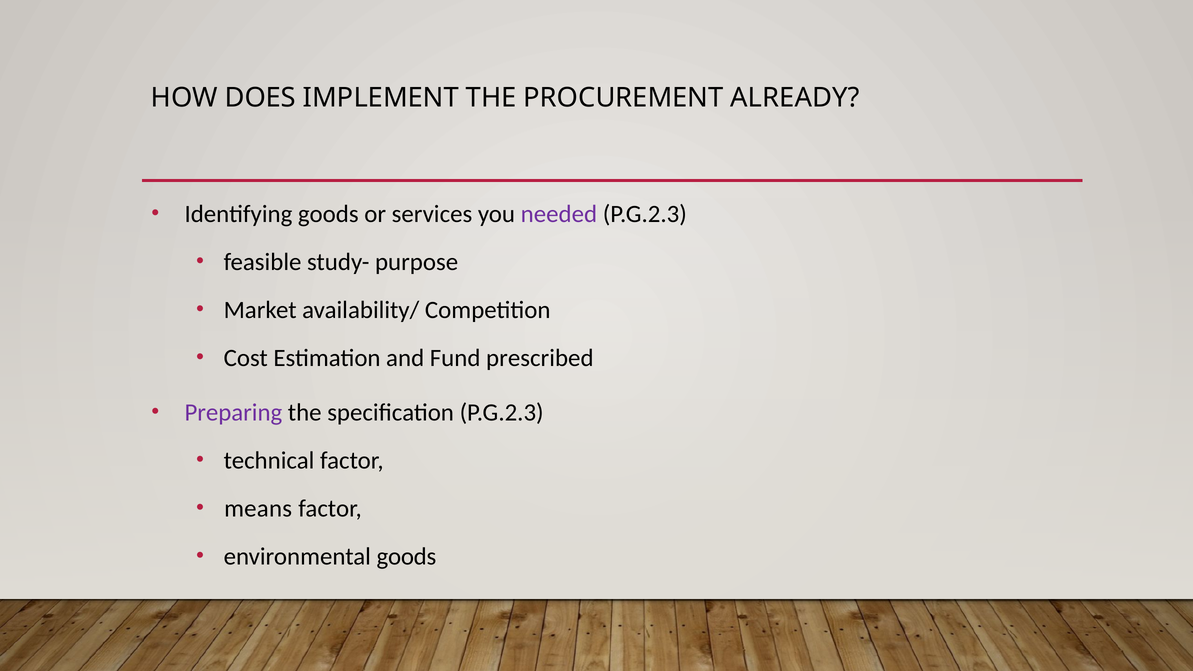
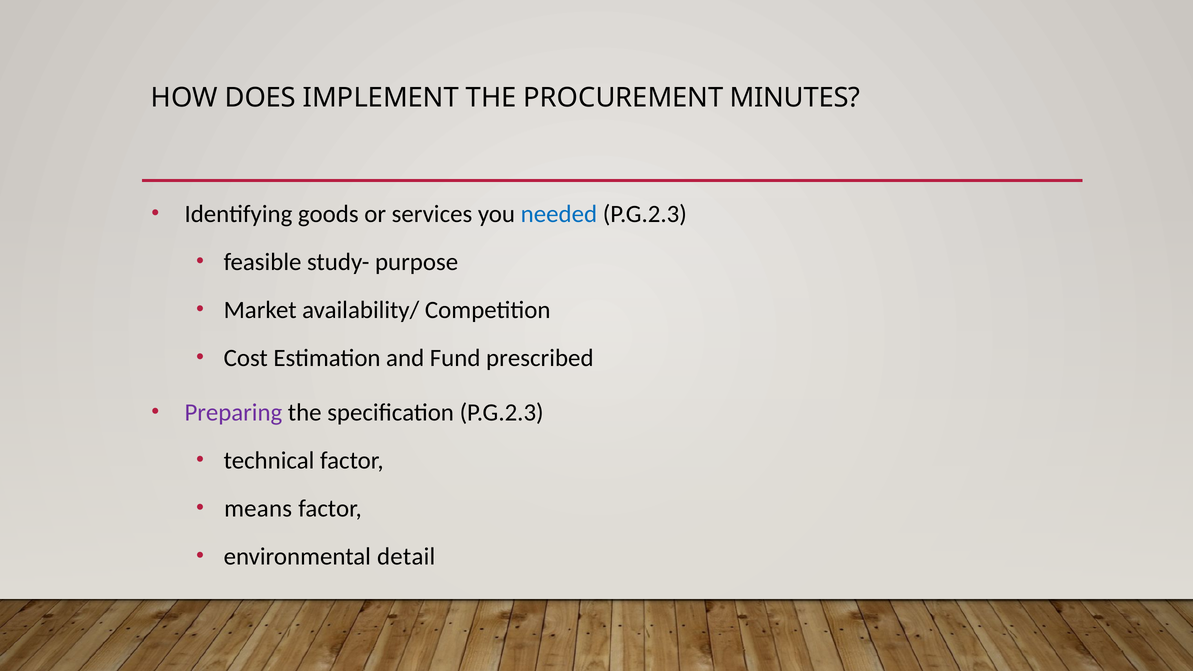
ALREADY: ALREADY -> MINUTES (795, 98)
needed colour: purple -> blue (559, 214)
environmental goods: goods -> detail (406, 557)
